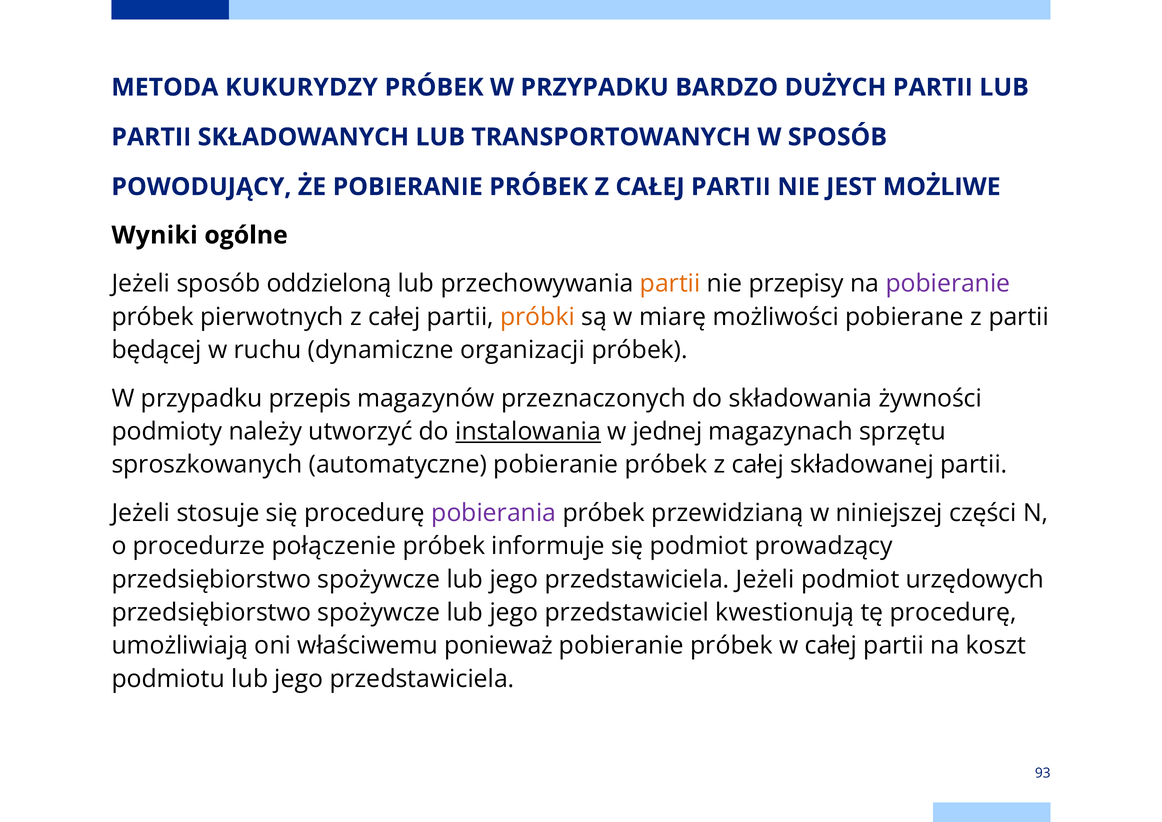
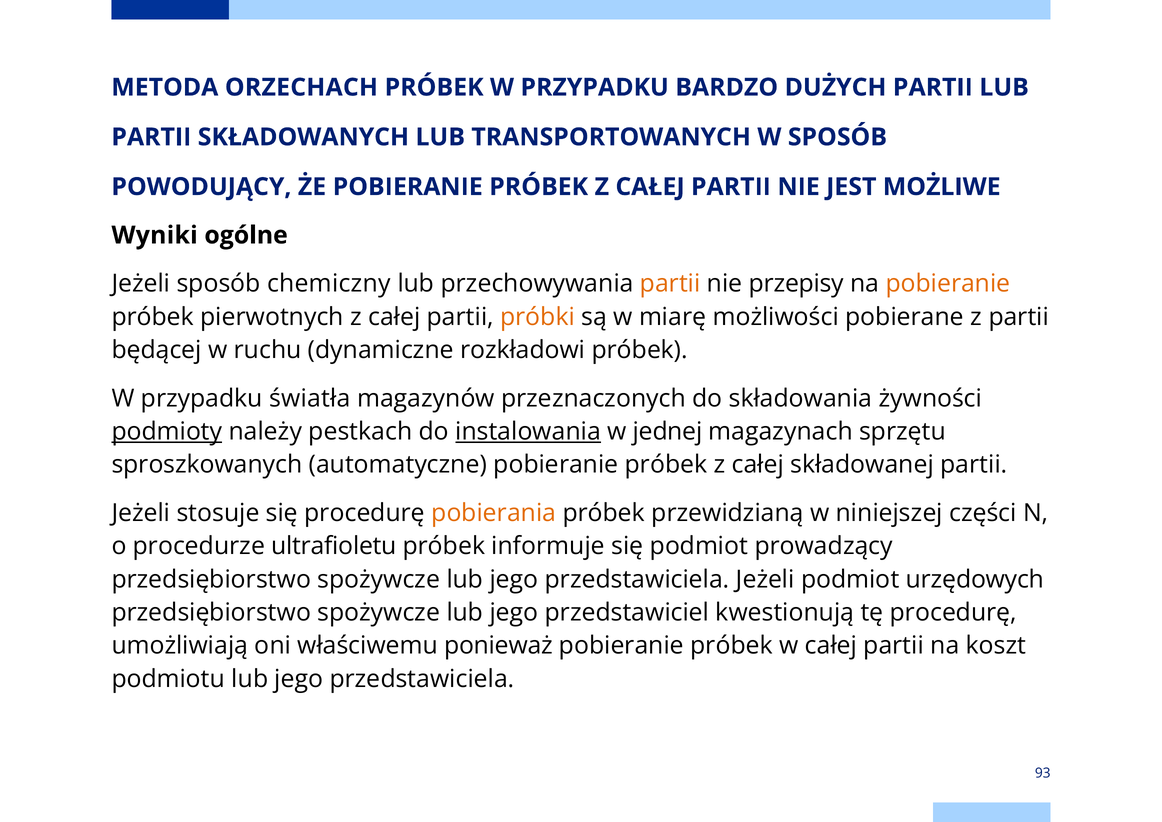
KUKURYDZY: KUKURYDZY -> ORZECHACH (301, 87)
oddzieloną: oddzieloną -> chemiczny (329, 284)
pobieranie colour: purple -> orange (948, 284)
organizacji: organizacji -> rozkładowi (523, 350)
przepis: przepis -> światła (310, 398)
podmioty underline: none -> present (167, 431)
utworzyć: utworzyć -> pestkach (360, 431)
pobierania colour: purple -> orange (494, 513)
połączenie: połączenie -> ultrafioletu (334, 546)
